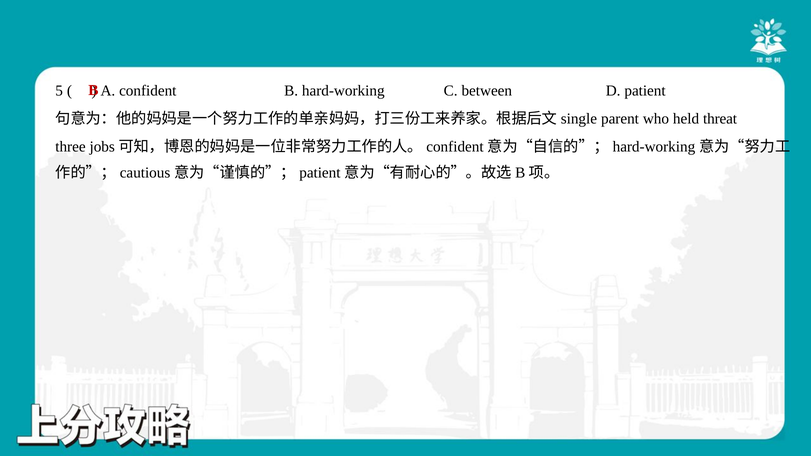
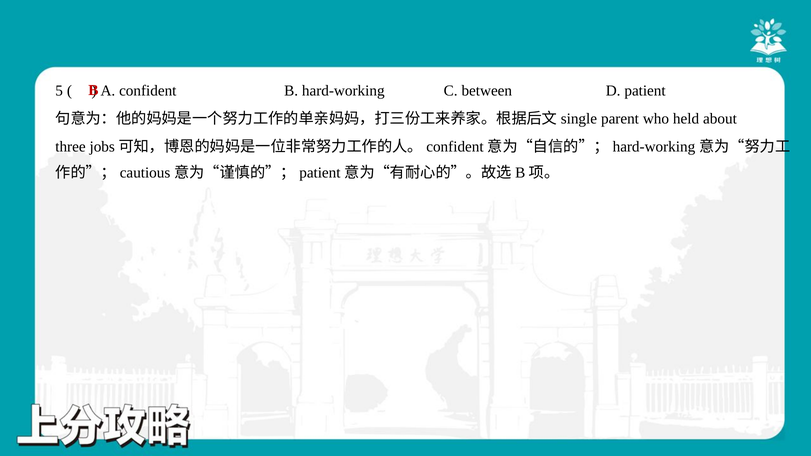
threat: threat -> about (720, 119)
